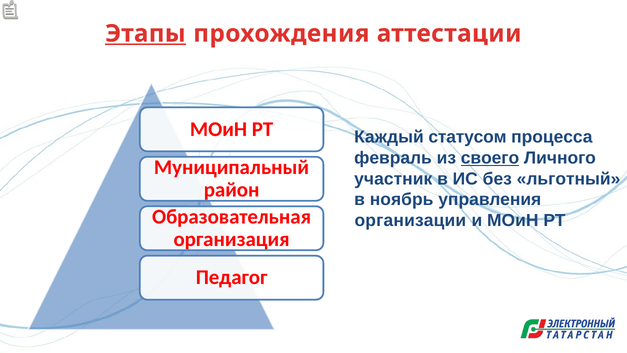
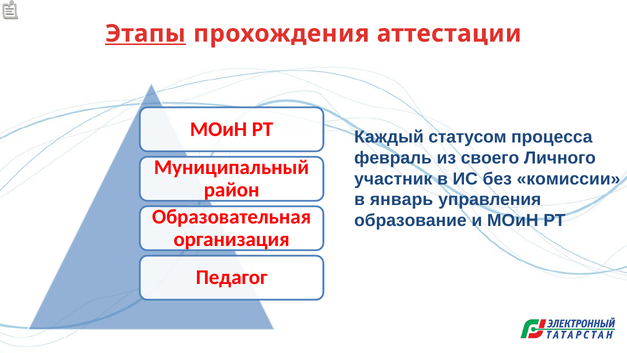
своего underline: present -> none (490, 158)
льготный: льготный -> комиссии (569, 179)
ноябрь: ноябрь -> январь (402, 200)
организации: организации -> образование (410, 220)
